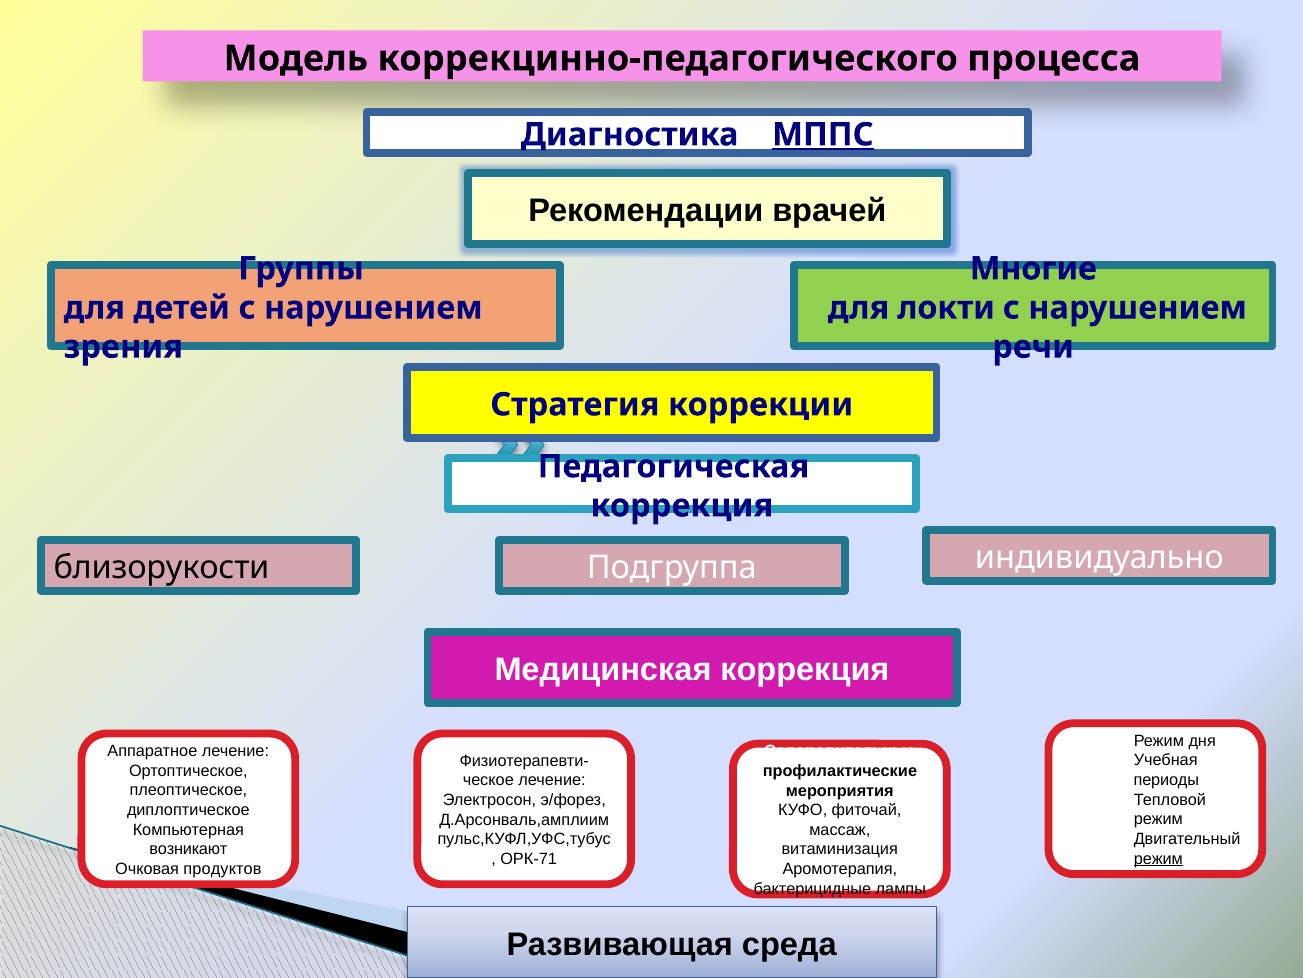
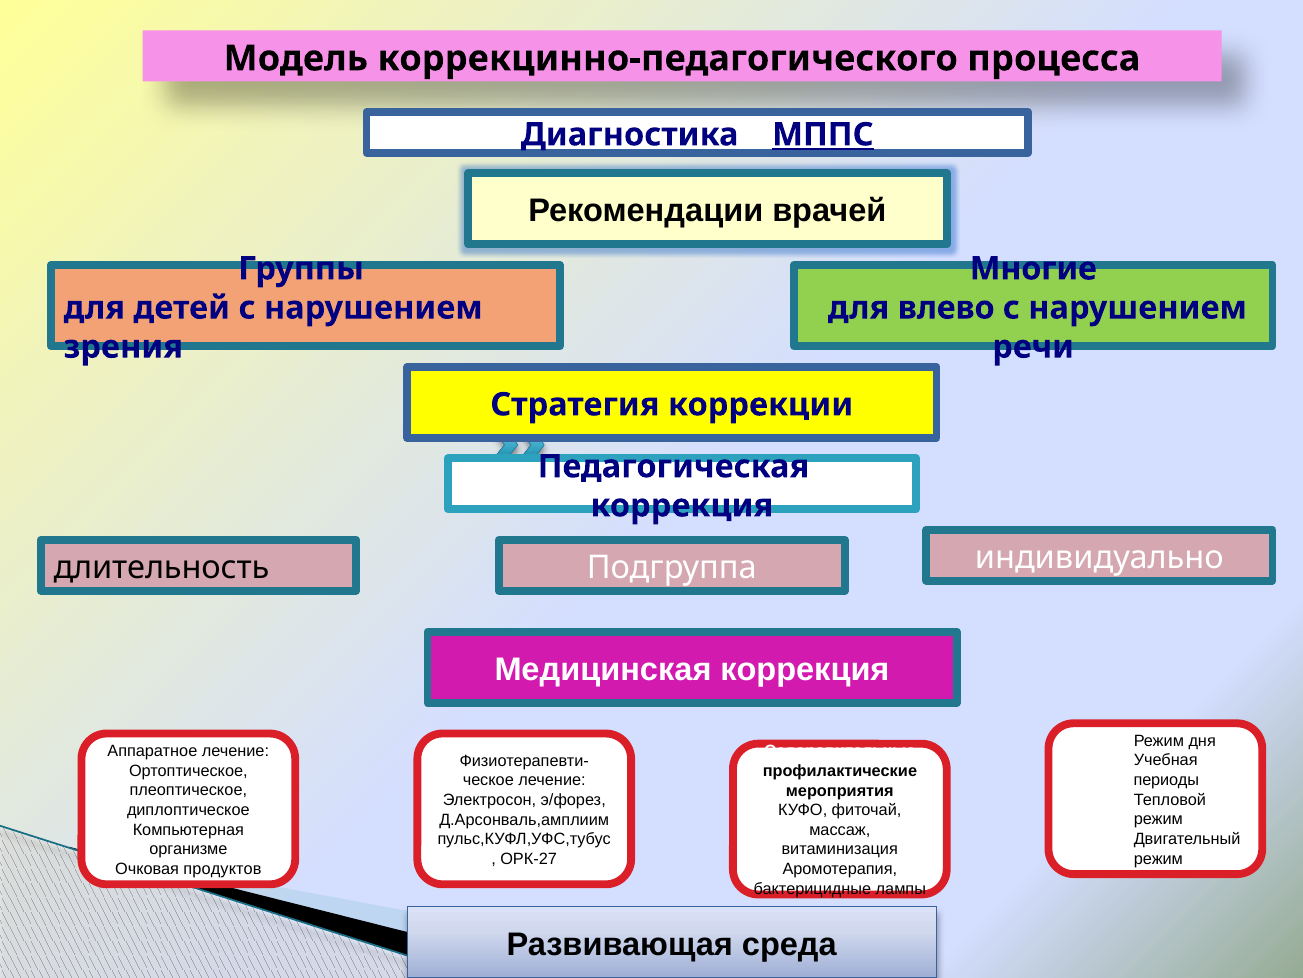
локти: локти -> влево (946, 308)
близорукости: близорукости -> длительность (161, 567)
возникают: возникают -> организме (188, 849)
режим underline: present -> none (1158, 858)
ОРК-71: ОРК-71 -> ОРК-27 (529, 858)
